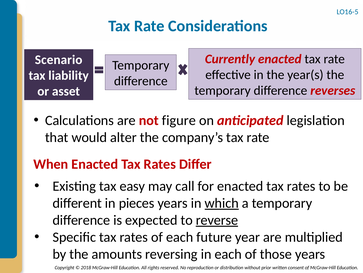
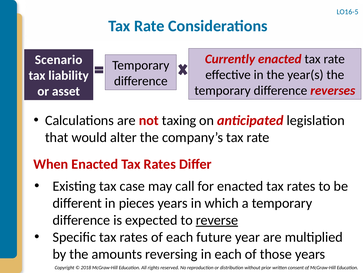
figure: figure -> taxing (179, 120)
easy: easy -> case (132, 186)
which underline: present -> none (222, 203)
